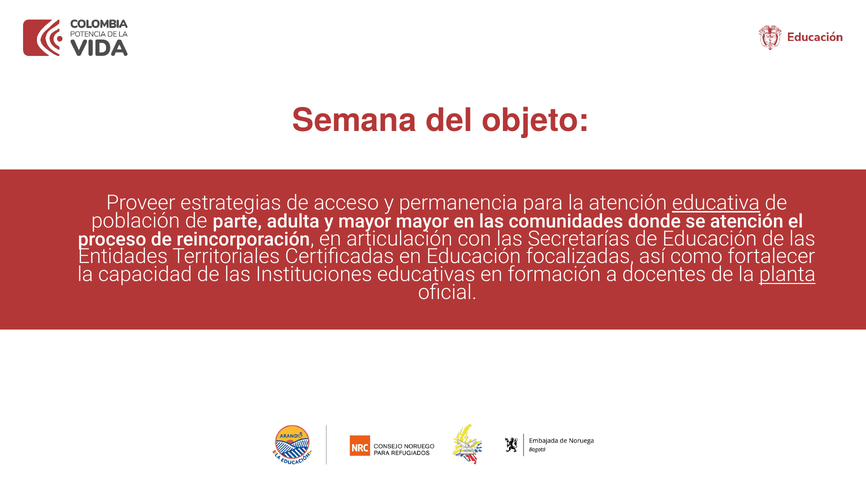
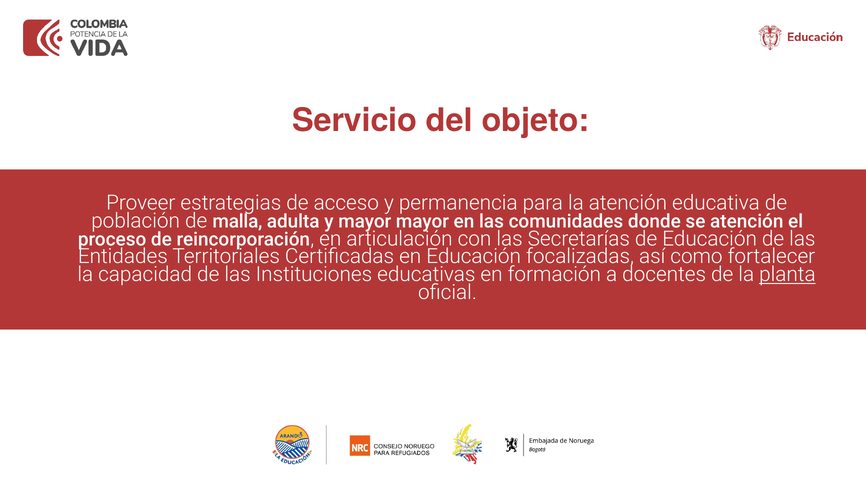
Semana: Semana -> Servicio (355, 121)
educativa underline: present -> none (716, 203)
parte: parte -> malla (237, 221)
